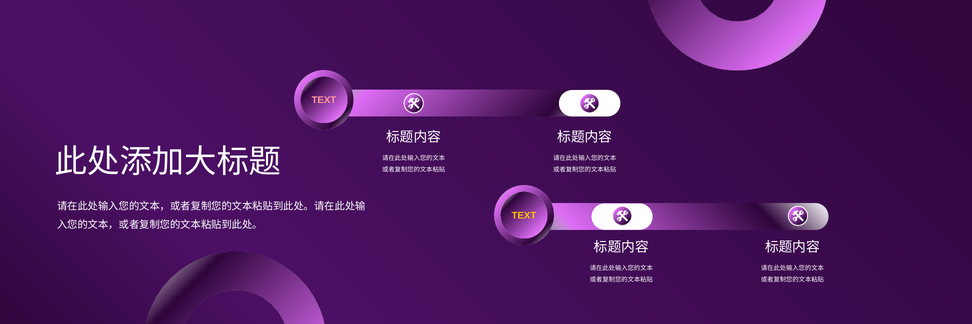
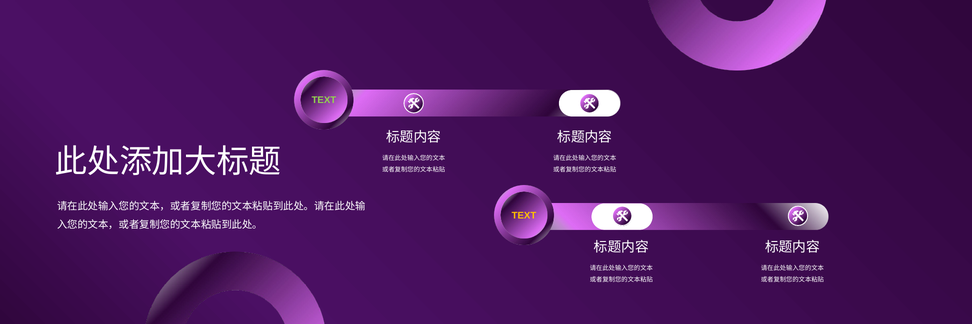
TEXT colour: pink -> light green (324, 100)
